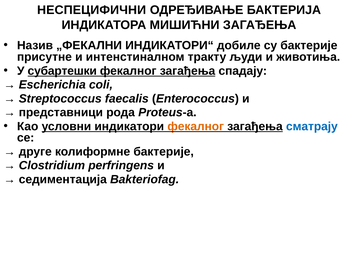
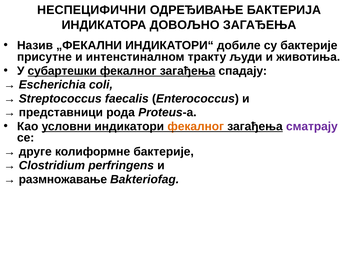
МИШИЋНИ: МИШИЋНИ -> ДОВОЉНО (185, 25)
сматрају colour: blue -> purple (312, 126)
седиментација: седиментација -> размножавање (63, 179)
